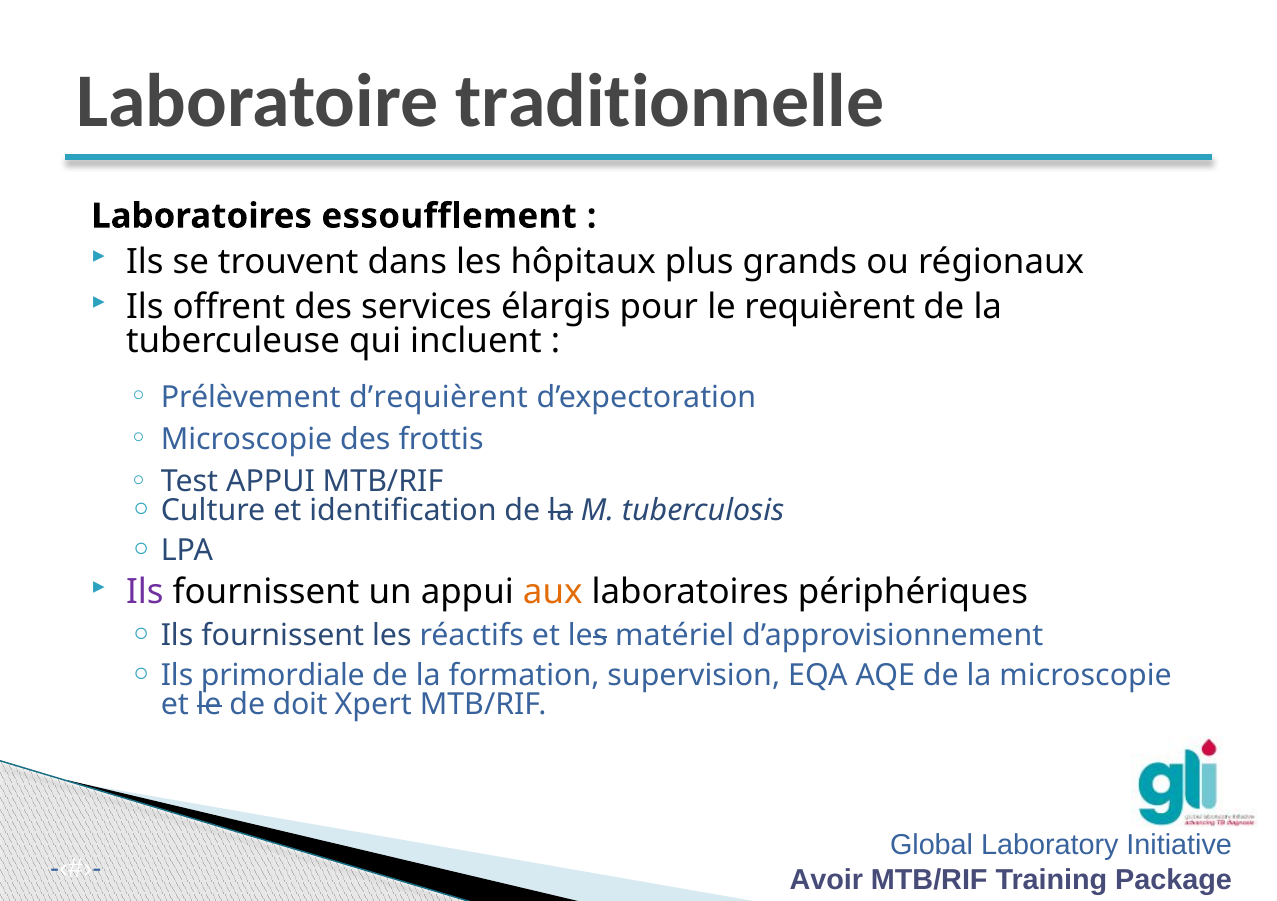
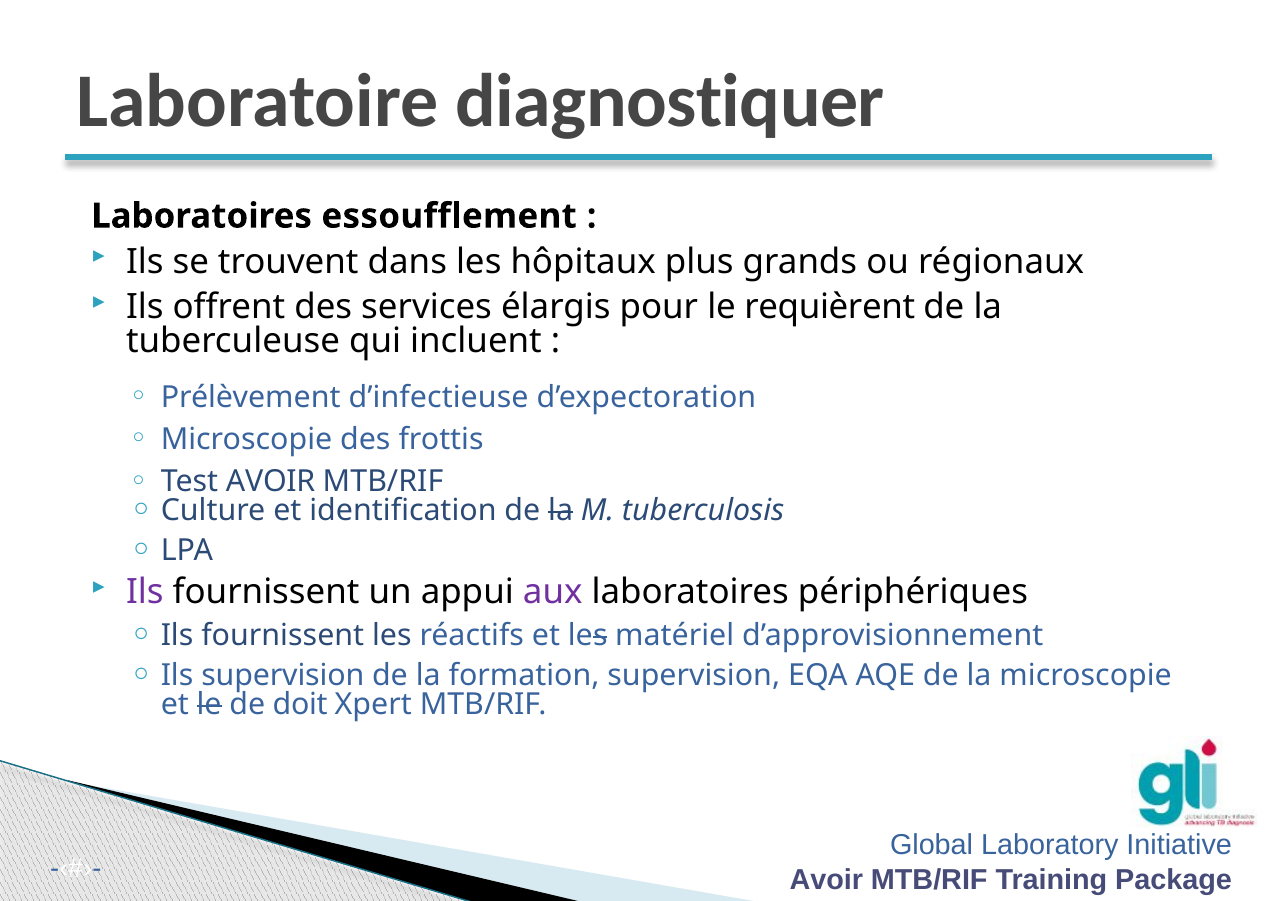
traditionnelle: traditionnelle -> diagnostiquer (670, 102)
d’requièrent: d’requièrent -> d’infectieuse (439, 397)
Test APPUI: APPUI -> AVOIR (271, 481)
aux colour: orange -> purple (553, 592)
Ils primordiale: primordiale -> supervision (283, 676)
